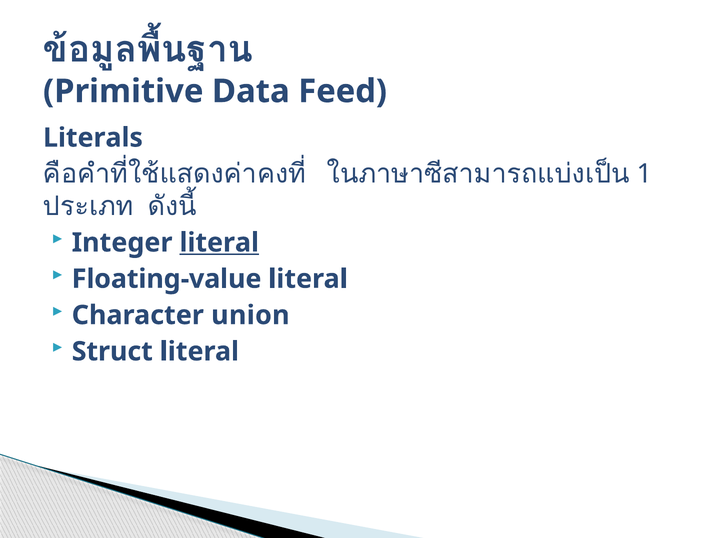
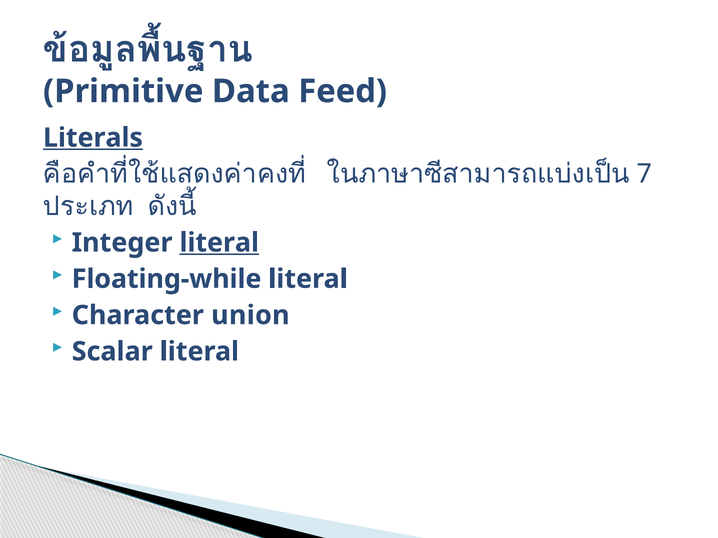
Literals underline: none -> present (93, 138)
1: 1 -> 7 (645, 174)
Floating-value: Floating-value -> Floating-while (167, 279)
Struct: Struct -> Scalar (112, 352)
